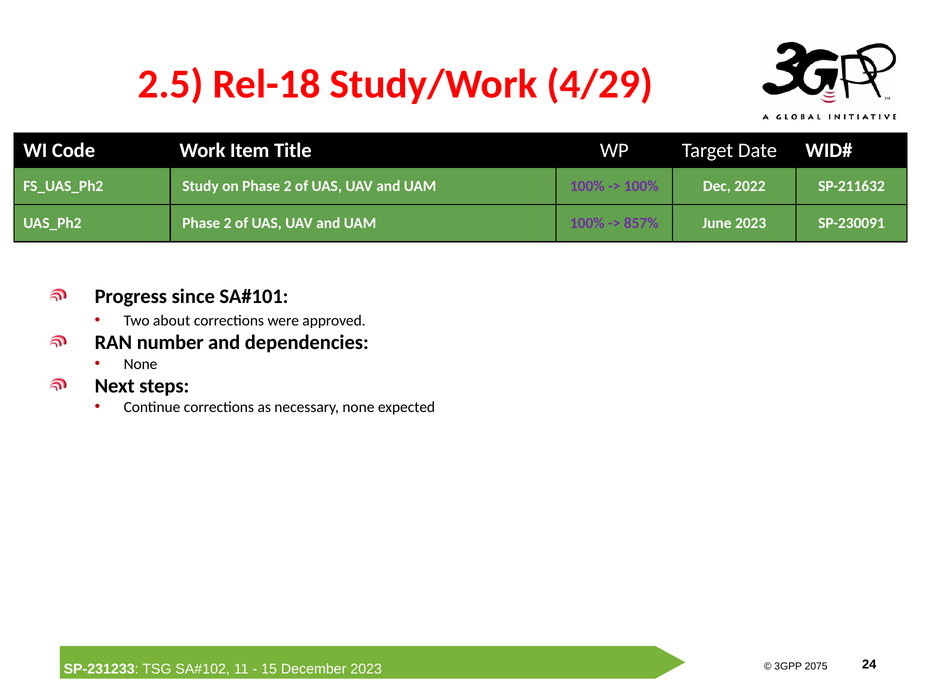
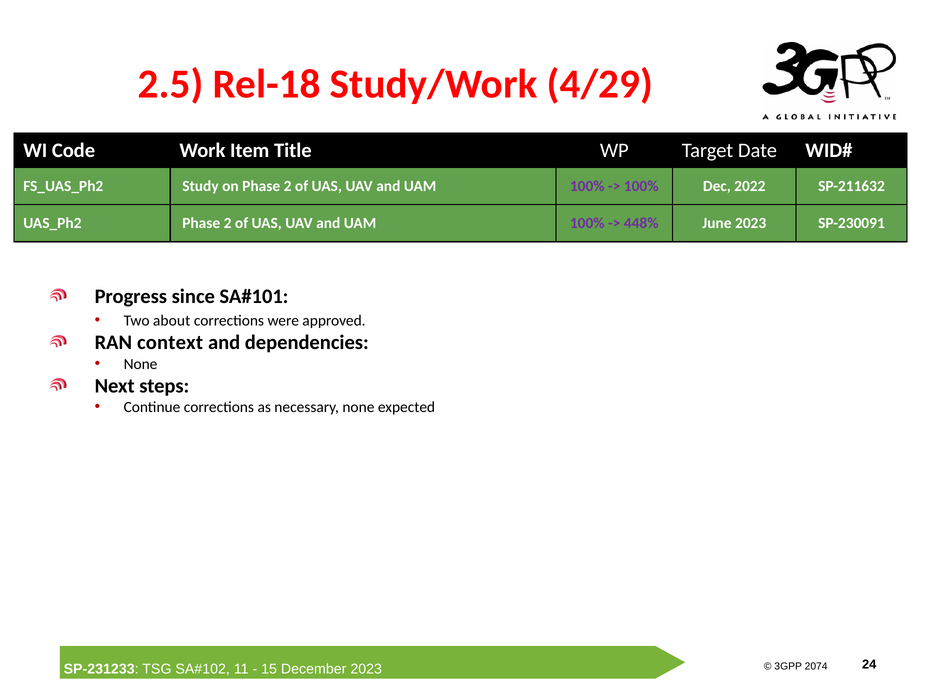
857%: 857% -> 448% (641, 223)
number: number -> context (170, 343)
2075: 2075 -> 2074 (816, 667)
